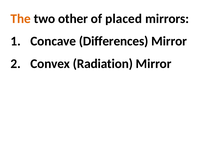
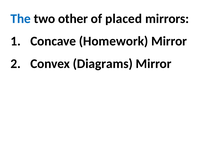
The colour: orange -> blue (21, 19)
Differences: Differences -> Homework (114, 41)
Radiation: Radiation -> Diagrams (103, 63)
